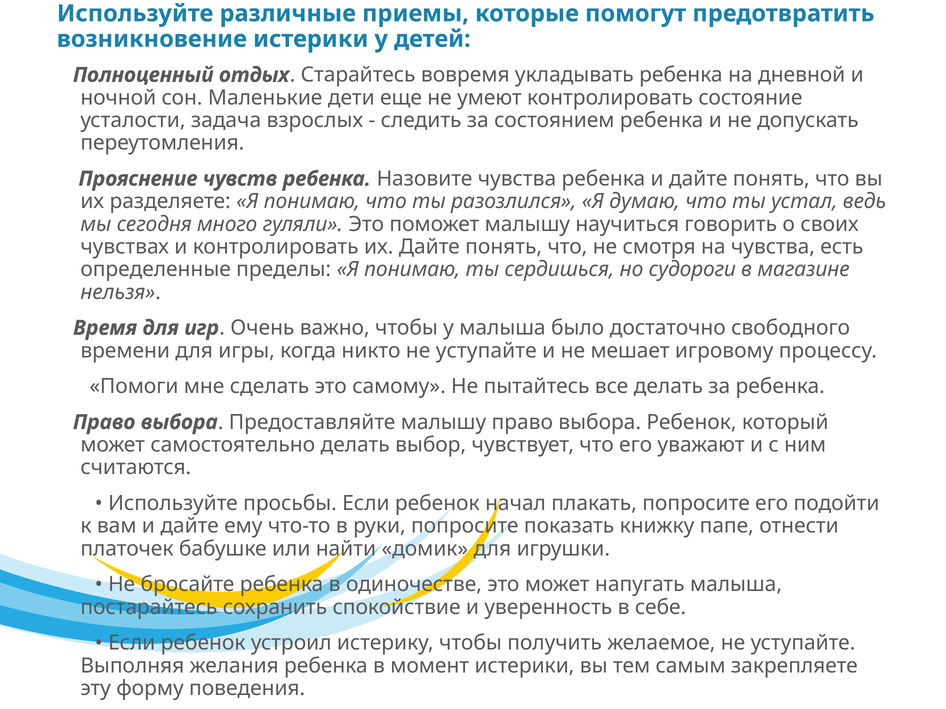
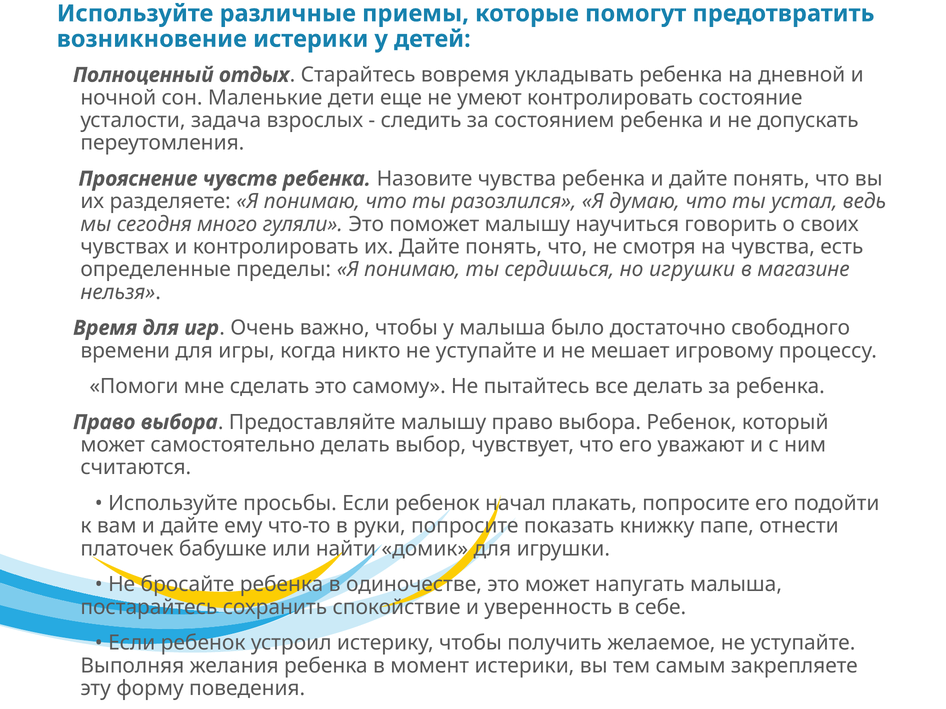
но судороги: судороги -> игрушки (692, 270)
